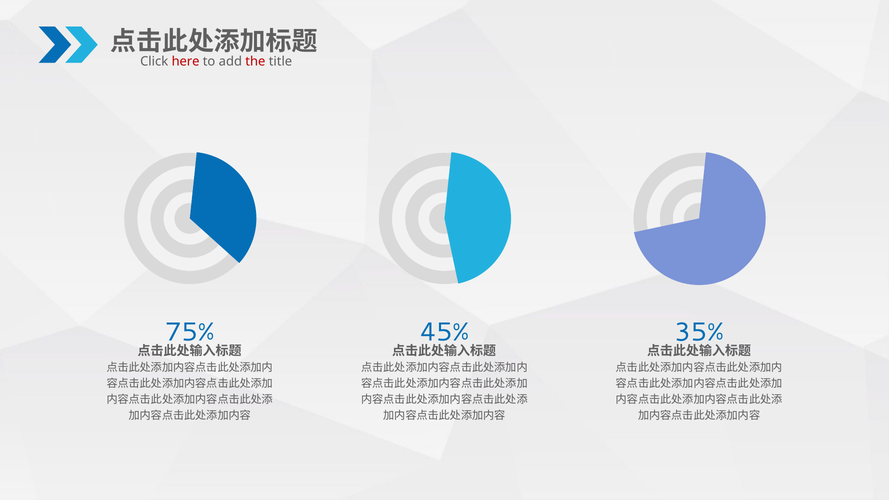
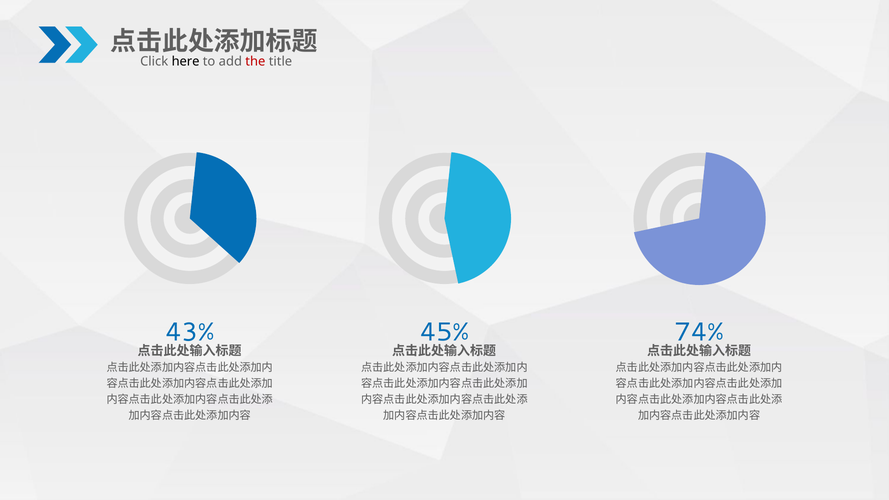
here colour: red -> black (186, 61)
75%: 75% -> 43% (190, 332)
35%: 35% -> 74% (699, 332)
